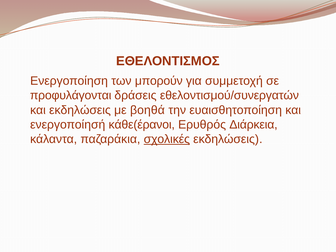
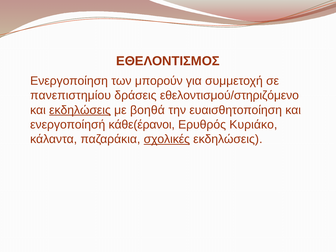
προφυλάγονται: προφυλάγονται -> πανεπιστημίου (71, 95)
εθελοντισμού/συνεργατών: εθελοντισμού/συνεργατών -> εθελοντισμού/στηριζόμενο (229, 95)
εκδηλώσεις underline: none -> present (80, 110)
Διάρκεια: Διάρκεια -> Κυριάκο (253, 125)
